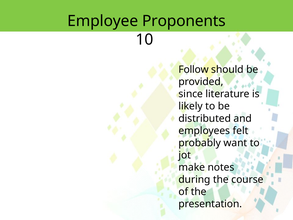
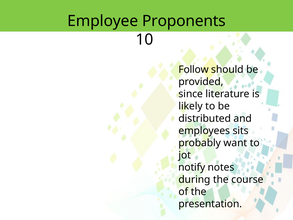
felt: felt -> sits (241, 131)
make: make -> notify (192, 167)
